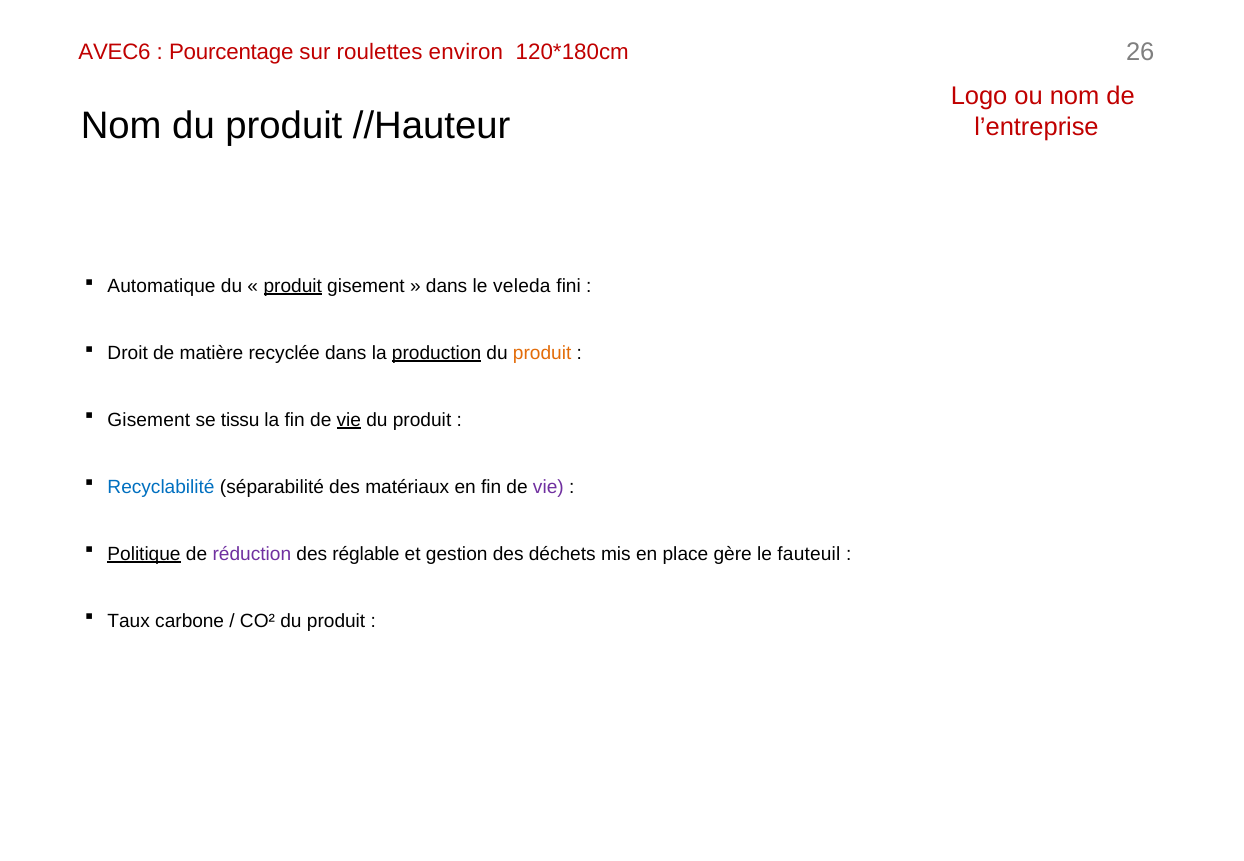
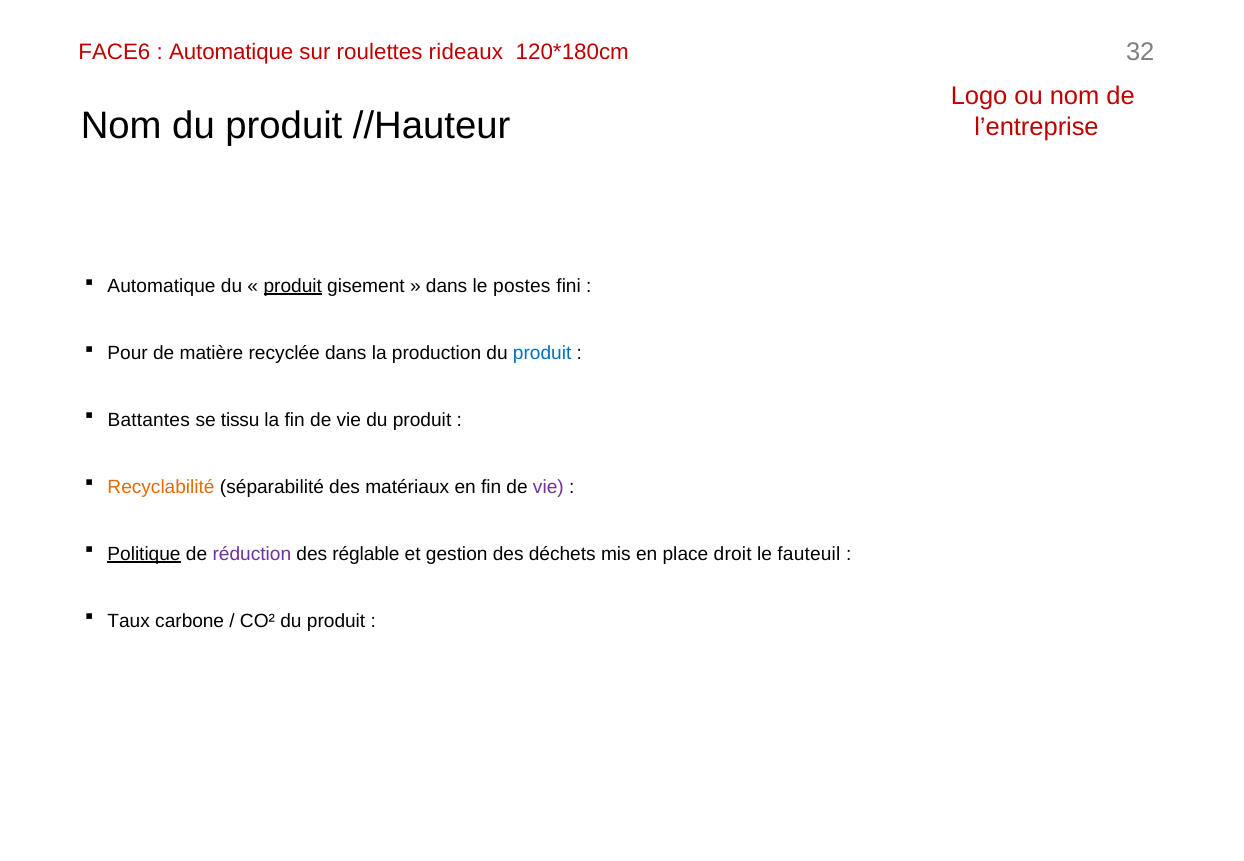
AVEC6: AVEC6 -> FACE6 (114, 52)
Pourcentage: Pourcentage -> Automatique (231, 52)
environ: environ -> rideaux (466, 52)
26: 26 -> 32 (1140, 52)
veleda: veleda -> postes (522, 286)
Droit: Droit -> Pour (128, 353)
production underline: present -> none (437, 353)
produit colour: orange -> blue (542, 353)
Gisement: Gisement -> Battantes (149, 420)
vie underline: present -> none (349, 420)
Recyclabilité colour: blue -> orange (161, 487)
gère: gère -> droit (733, 554)
